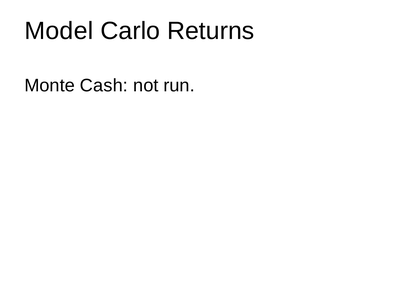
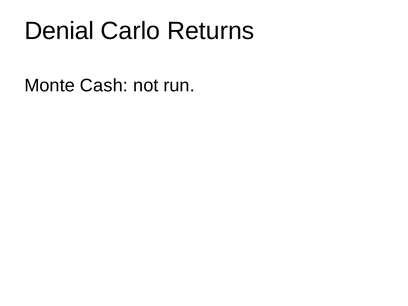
Model: Model -> Denial (59, 31)
